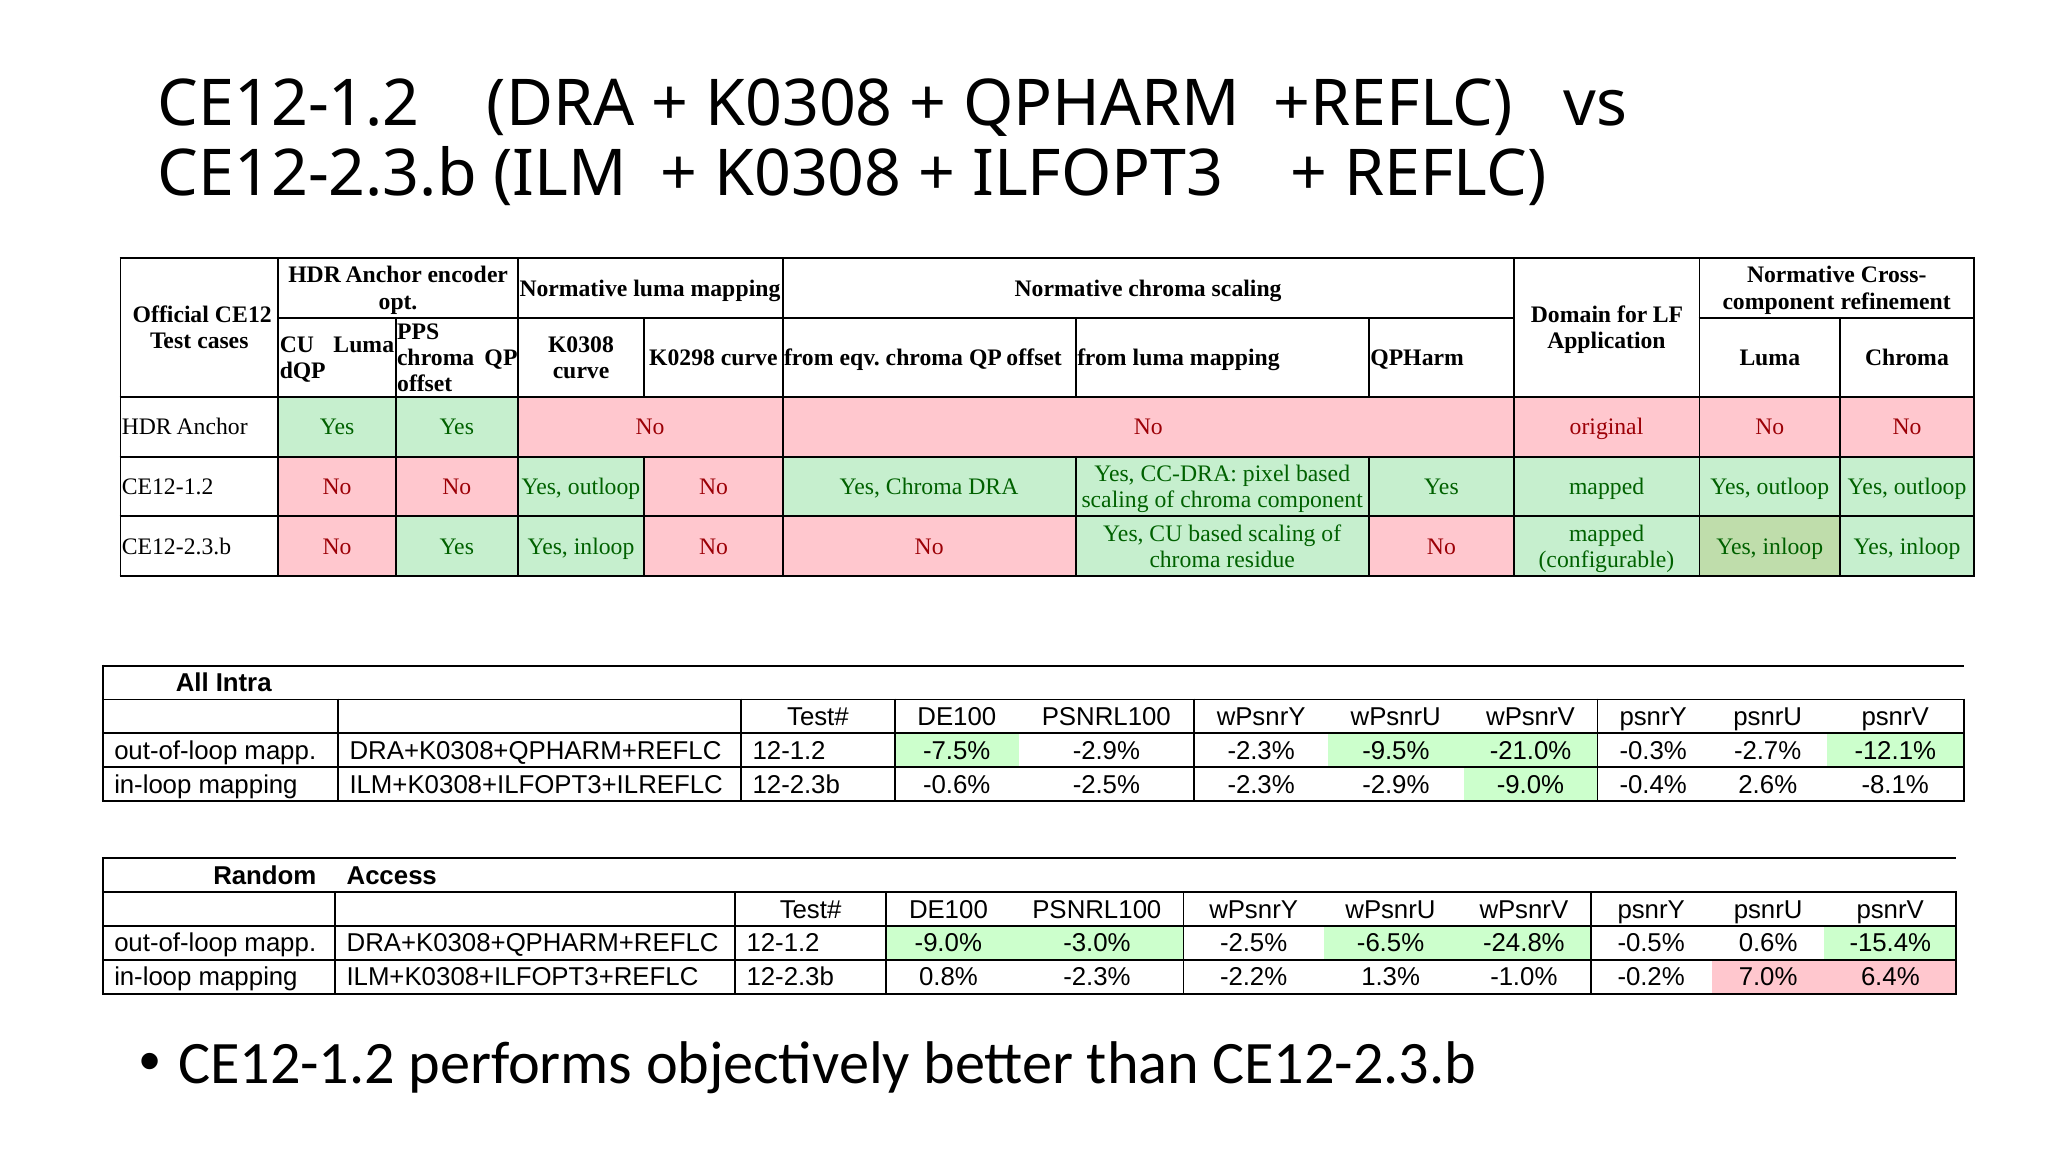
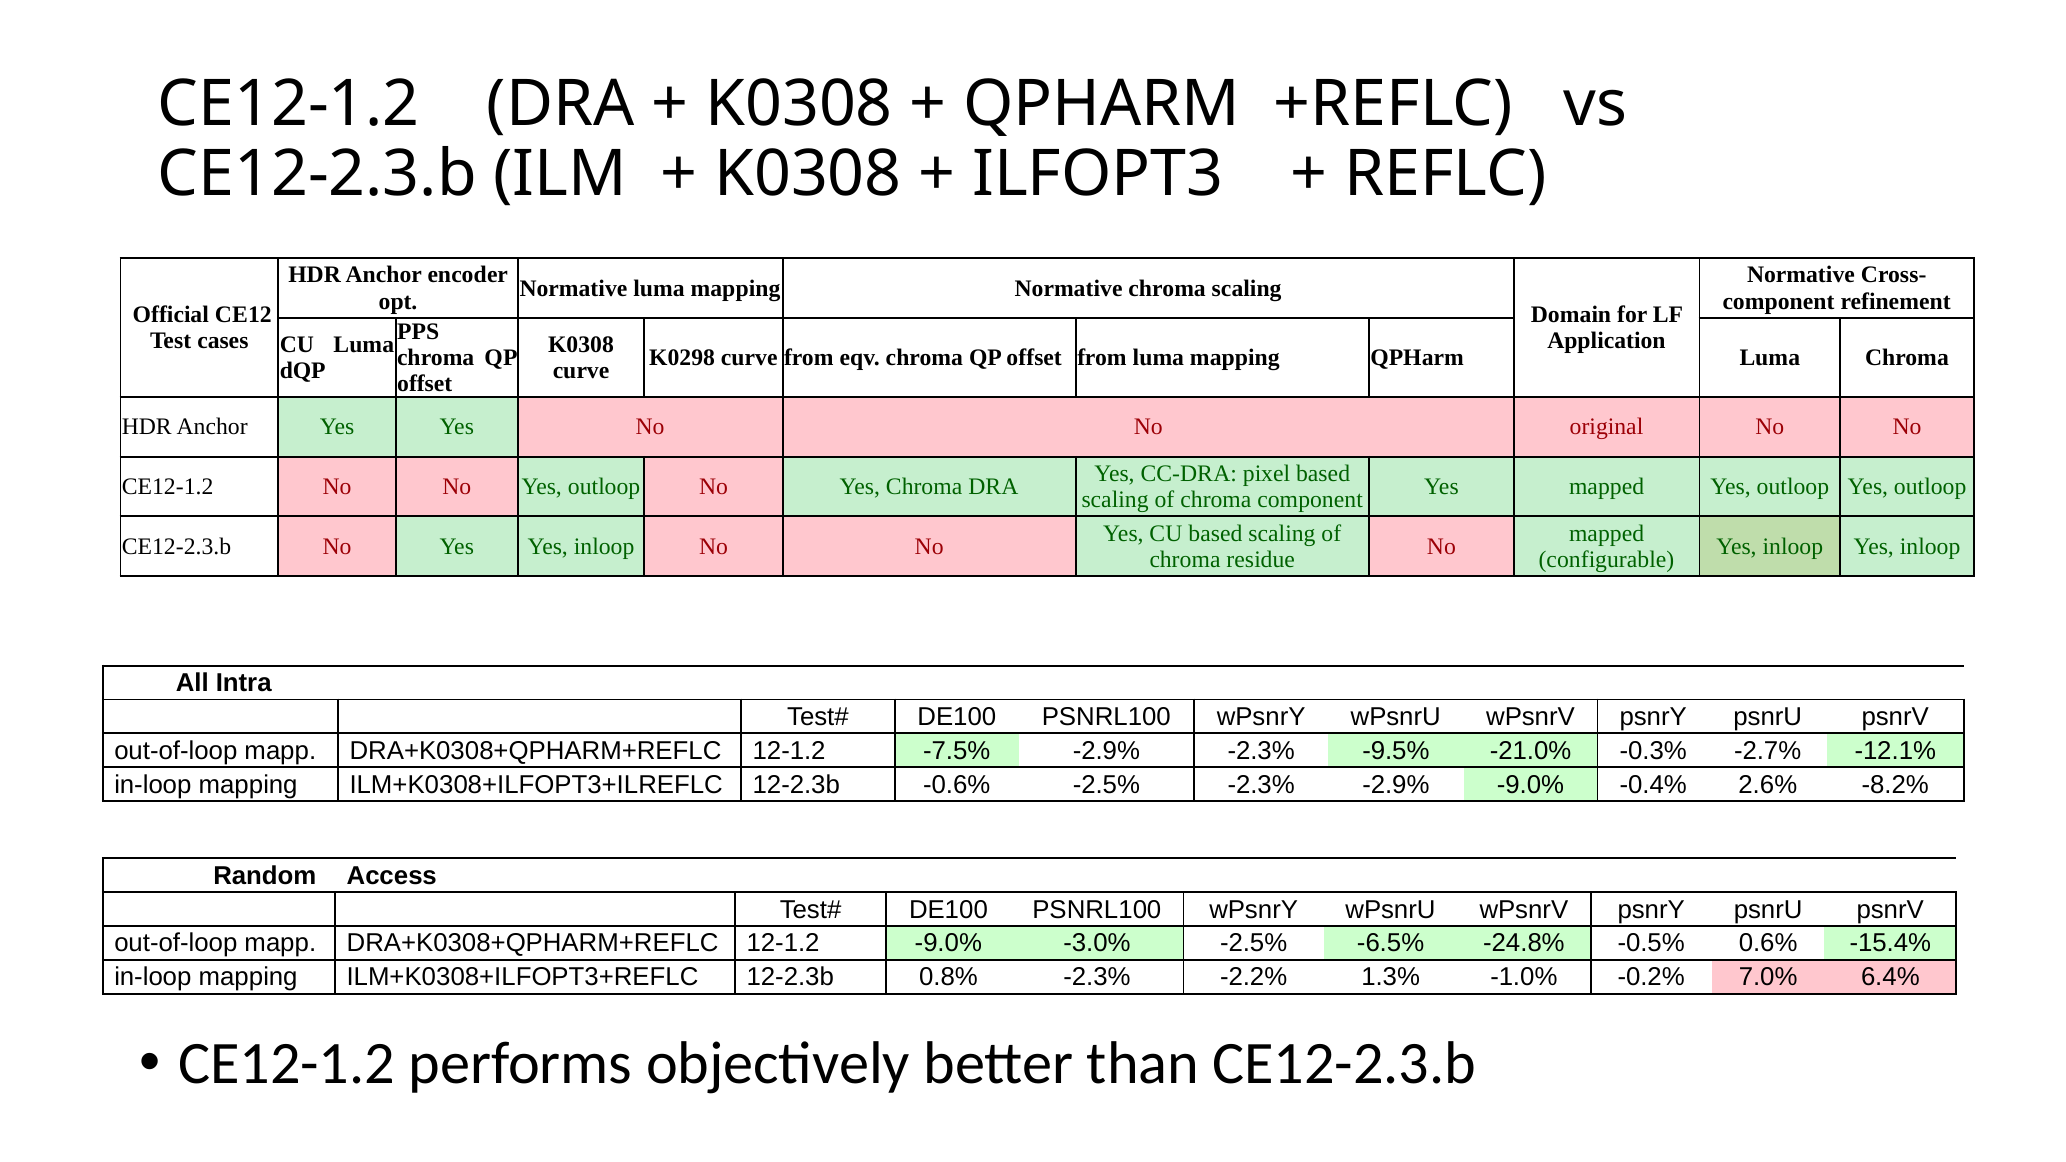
-8.1%: -8.1% -> -8.2% (1895, 785)
